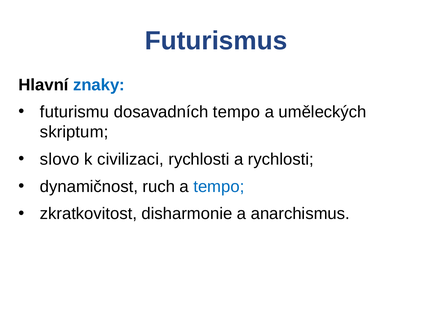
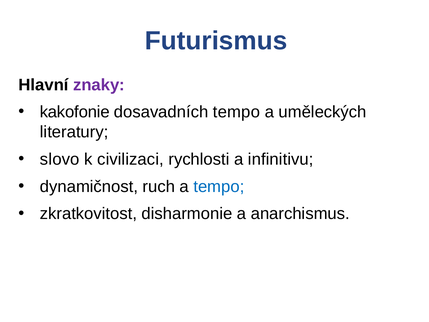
znaky colour: blue -> purple (99, 85)
futurismu: futurismu -> kakofonie (75, 112)
skriptum: skriptum -> literatury (74, 132)
a rychlosti: rychlosti -> infinitivu (281, 159)
